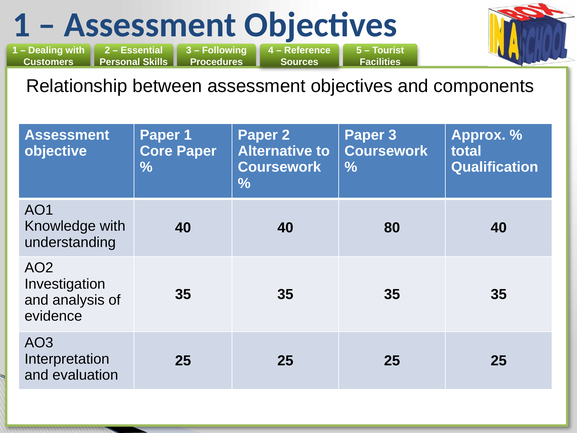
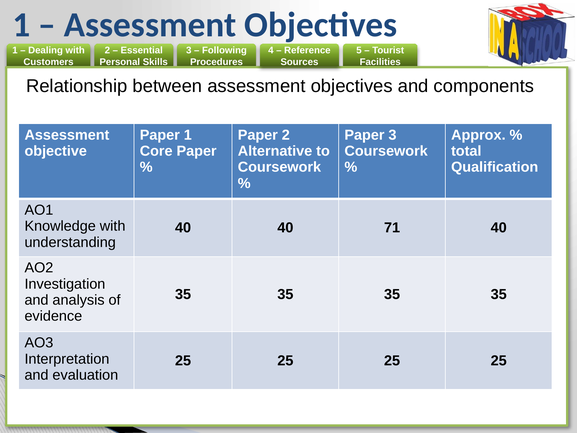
80: 80 -> 71 (392, 228)
